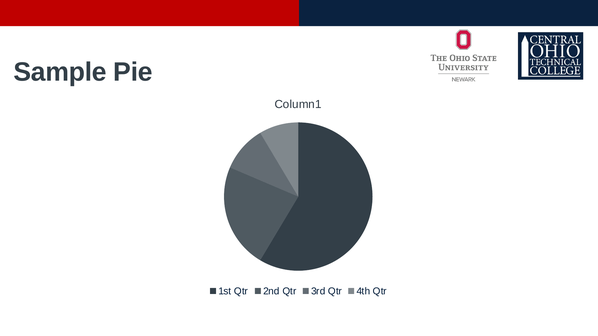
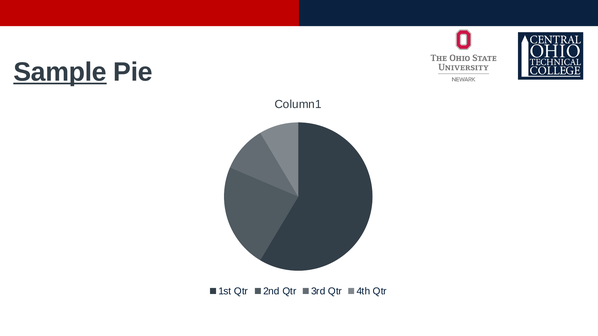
Sample underline: none -> present (60, 72)
